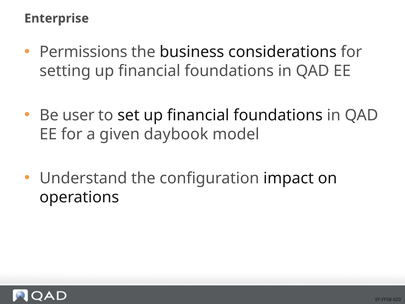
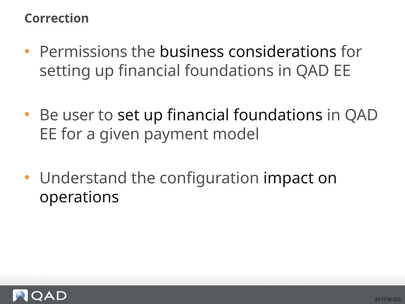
Enterprise: Enterprise -> Correction (57, 18)
daybook: daybook -> payment (176, 134)
